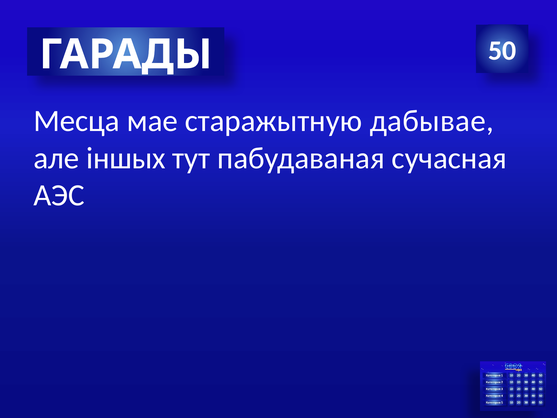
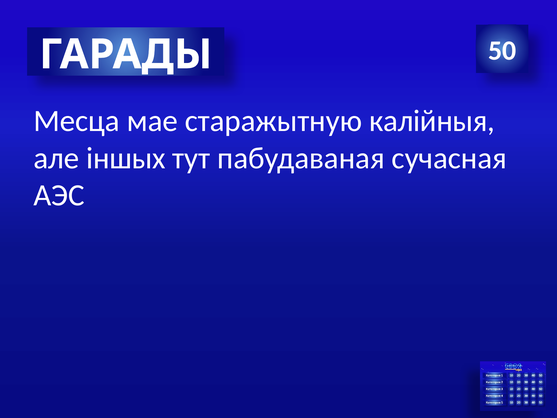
дабывае: дабывае -> калійныя (432, 121)
